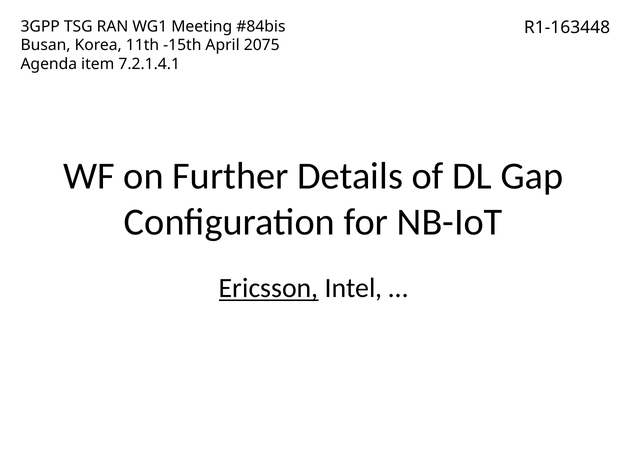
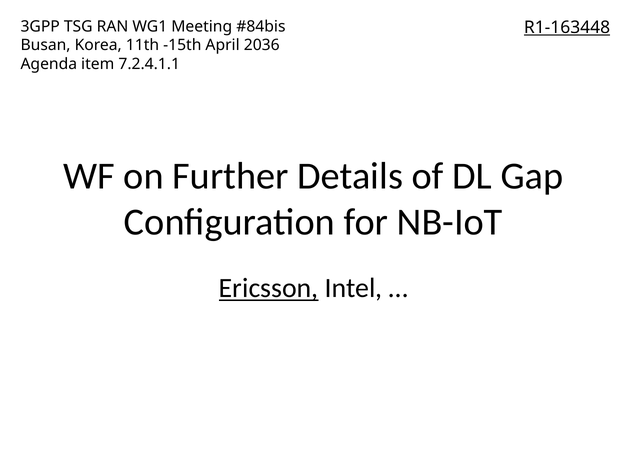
R1-163448 underline: none -> present (567, 28)
2075: 2075 -> 2036 (262, 45)
7.2.1.4.1: 7.2.1.4.1 -> 7.2.4.1.1 (149, 64)
